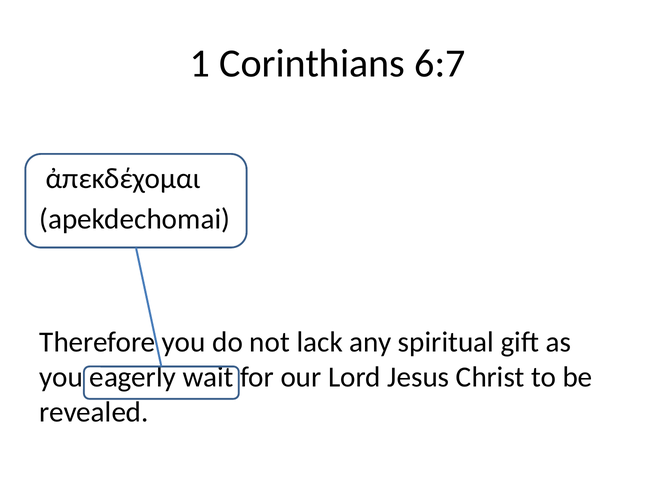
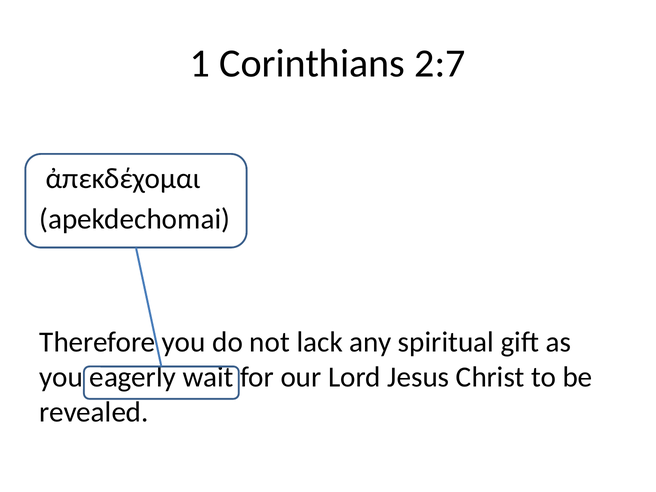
6:7: 6:7 -> 2:7 (440, 64)
